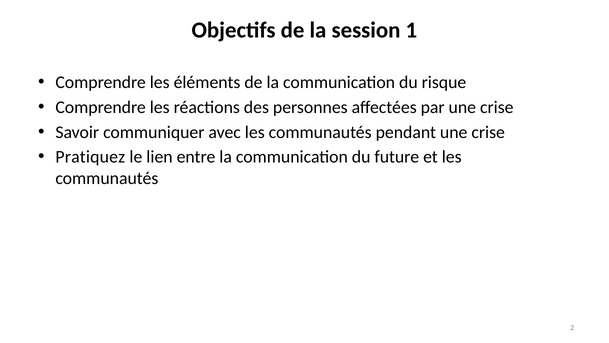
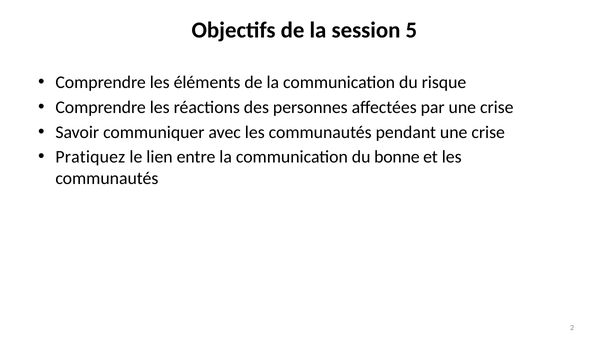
1: 1 -> 5 (411, 30)
future: future -> bonne (397, 157)
